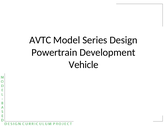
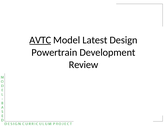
AVTC underline: none -> present (40, 40)
Series: Series -> Latest (95, 40)
Vehicle: Vehicle -> Review (84, 64)
